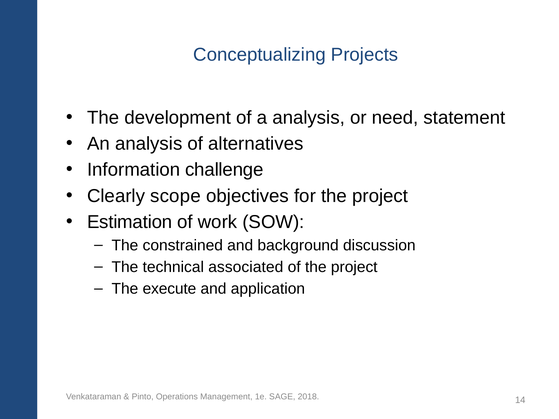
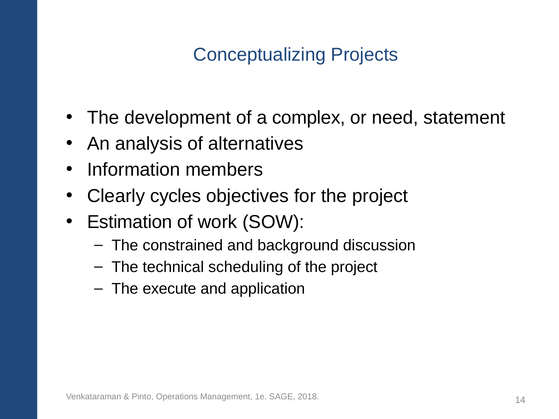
a analysis: analysis -> complex (309, 118)
challenge: challenge -> members (224, 170)
scope: scope -> cycles (176, 196)
associated: associated -> scheduling (246, 267)
